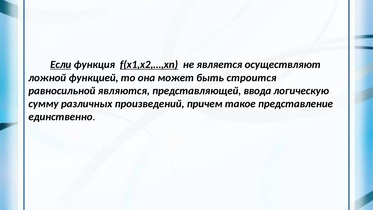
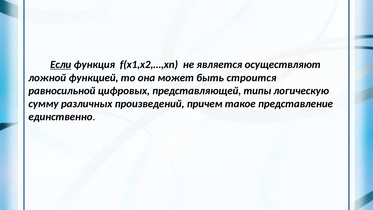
f(x1,x2,…,xn underline: present -> none (149, 65)
являются: являются -> цифровых (124, 91)
ввода: ввода -> типы (257, 91)
